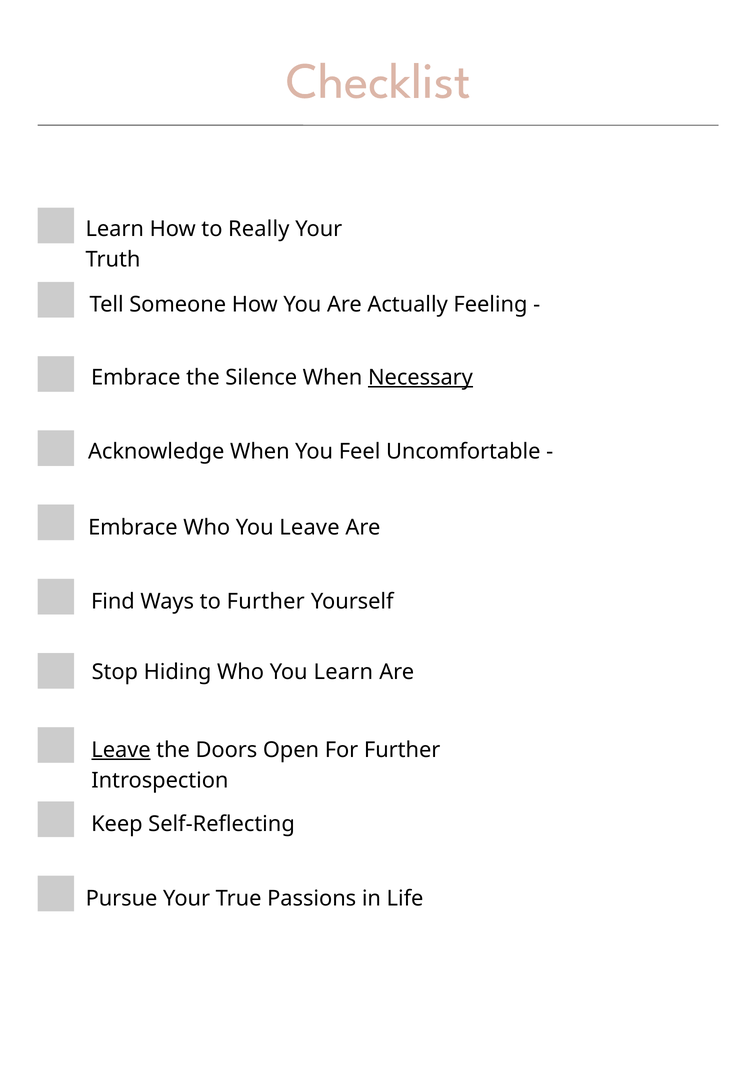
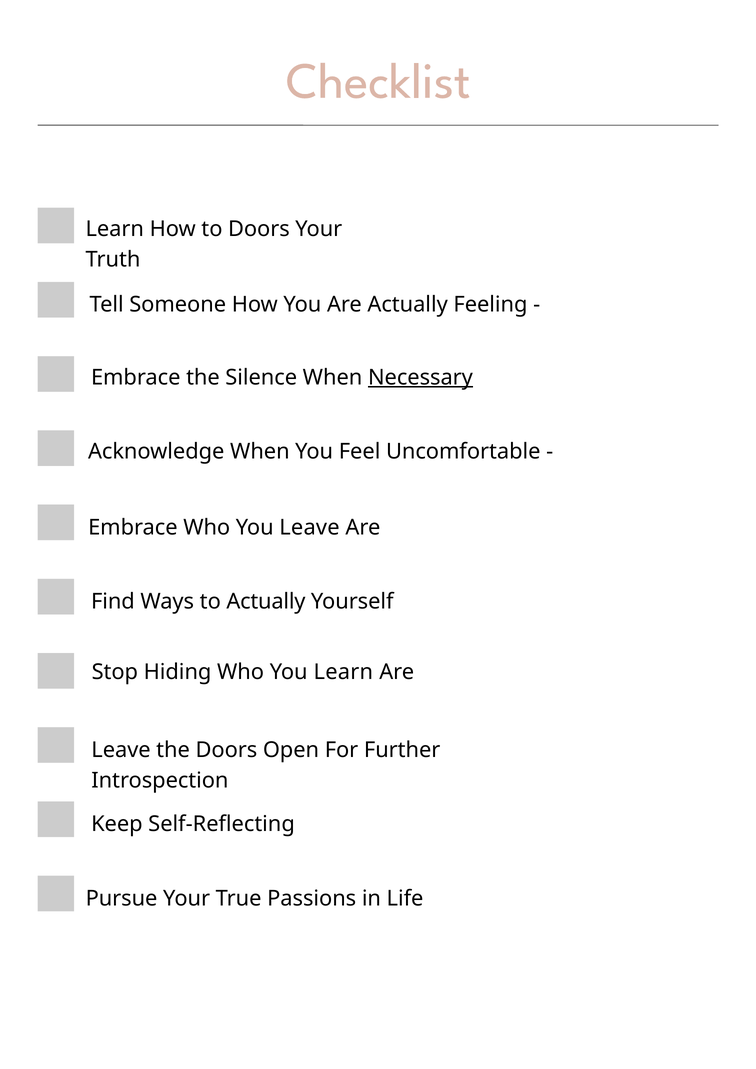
to Really: Really -> Doors (259, 229)
to Further: Further -> Actually (266, 602)
Leave underline: present -> none (121, 751)
